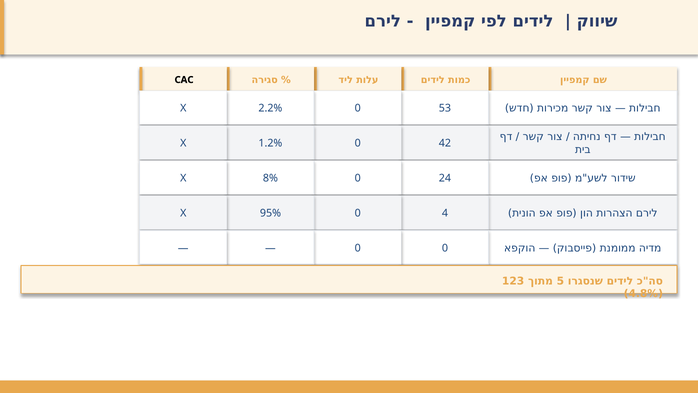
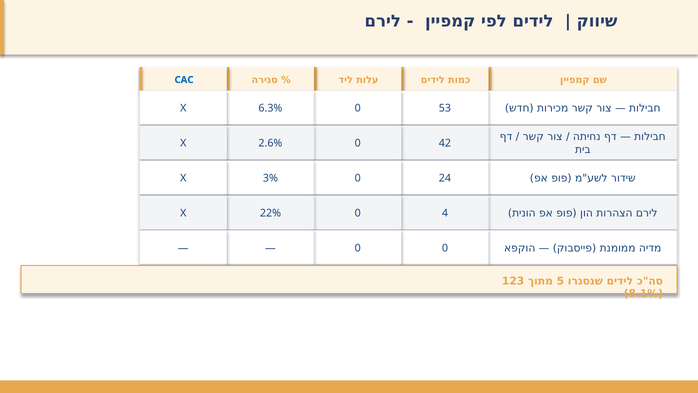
CAC colour: black -> blue (184, 80)
2.2%: 2.2% -> 6.3% (270, 108)
1.2%: 1.2% -> 2.6% (270, 143)
8%: 8% -> 3% (270, 178)
95%: 95% -> 22% (270, 213)
4.8%: 4.8% -> 8.1% (643, 294)
